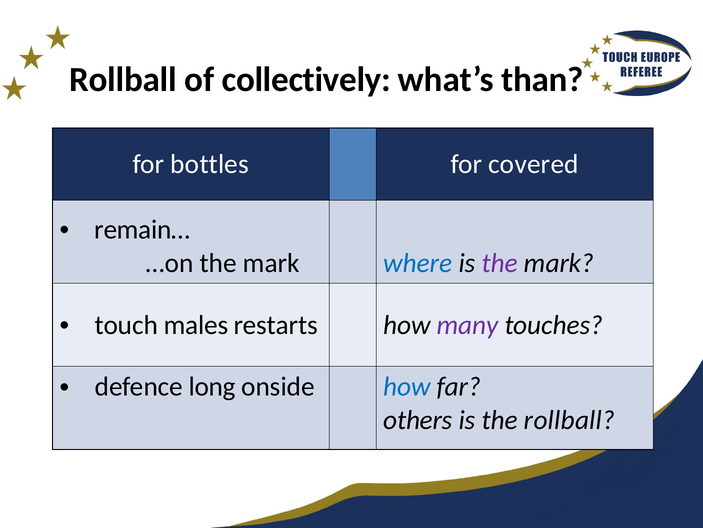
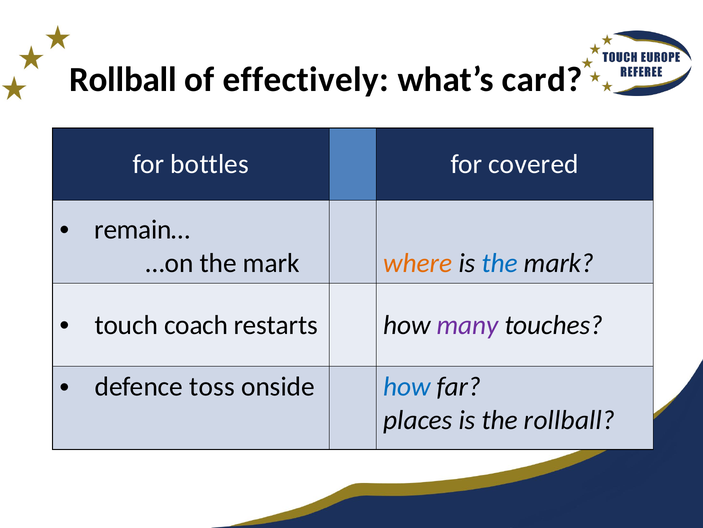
collectively: collectively -> effectively (306, 79)
than: than -> card (542, 79)
where colour: blue -> orange (418, 263)
the colour: purple -> blue (500, 263)
males: males -> coach (196, 325)
long: long -> toss (212, 386)
others: others -> places (418, 420)
